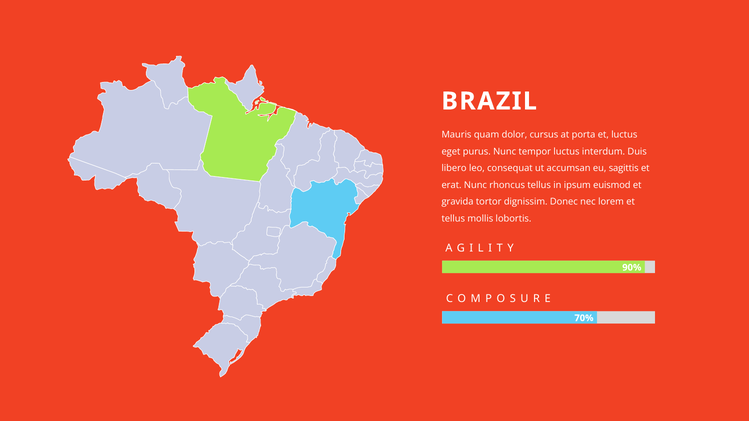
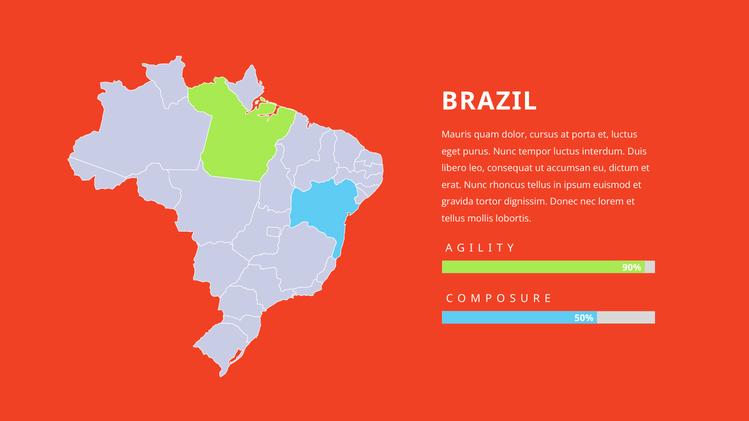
sagittis: sagittis -> dictum (624, 168)
70%: 70% -> 50% (584, 318)
